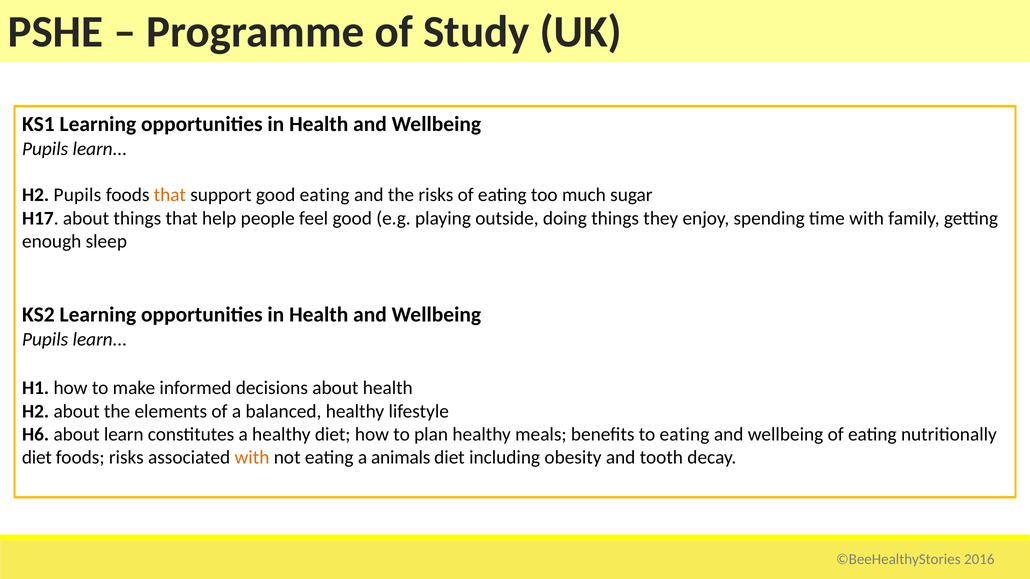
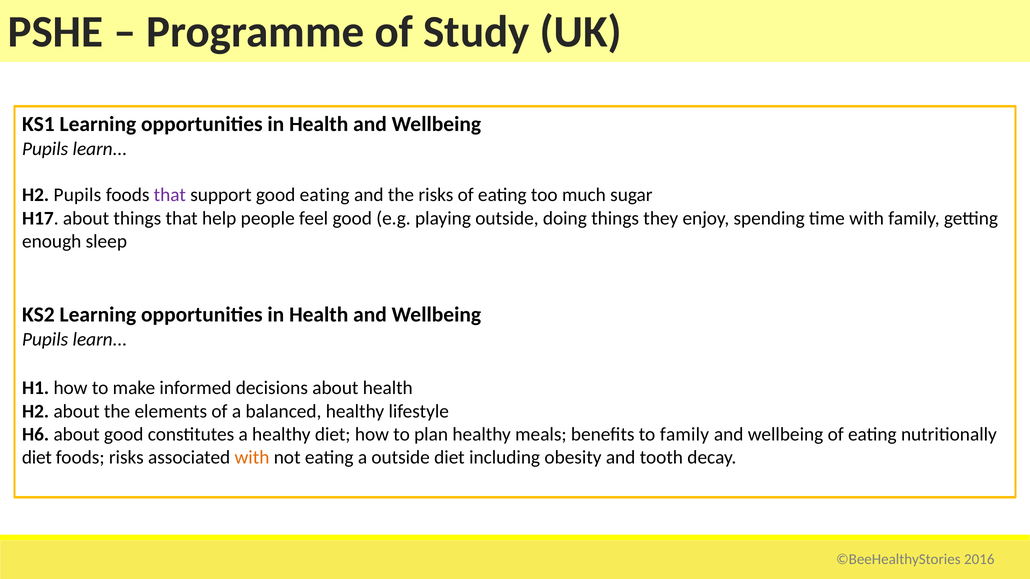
that colour: orange -> purple (170, 195)
about learn: learn -> good (124, 435)
to eating: eating -> family (684, 435)
a animals: animals -> outside (401, 458)
